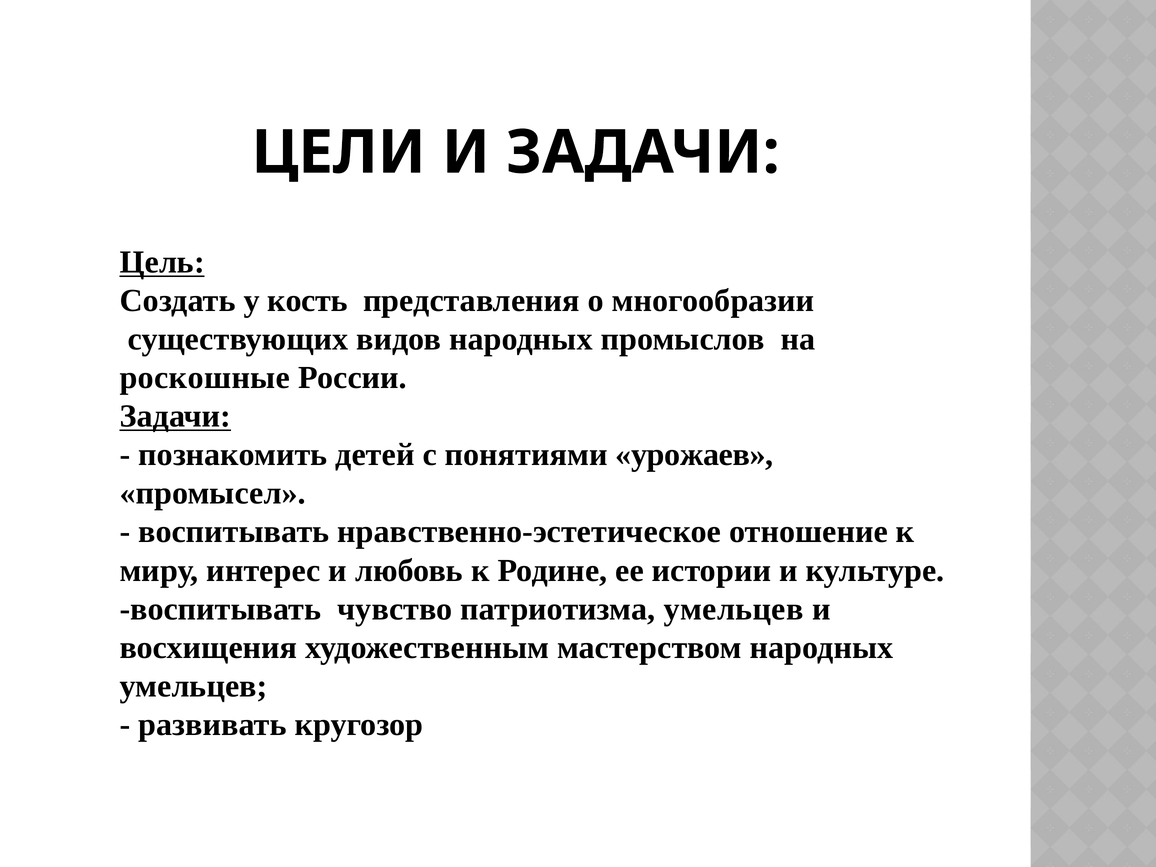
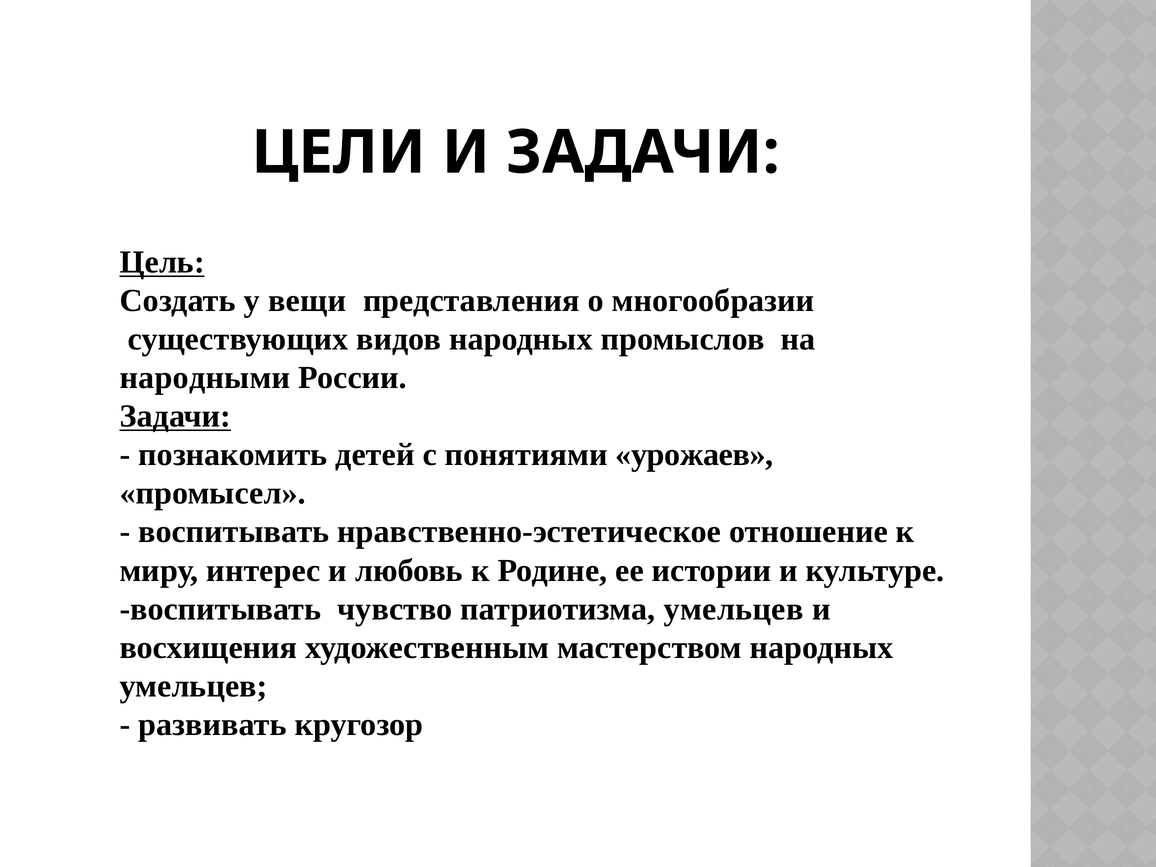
кость: кость -> вещи (307, 301)
роскошные: роскошные -> народными (205, 378)
